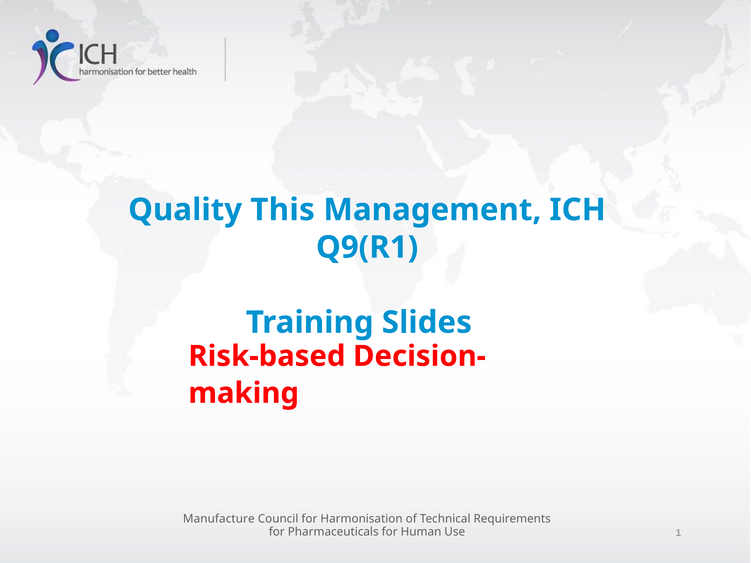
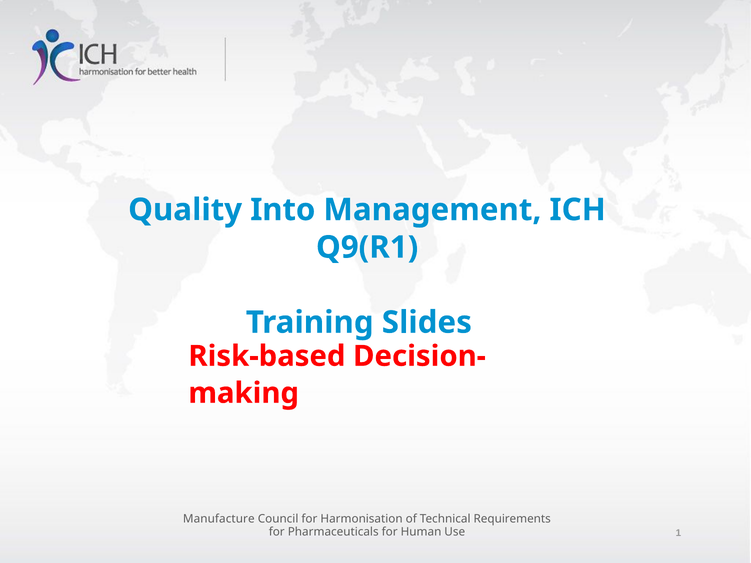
This: This -> Into (283, 210)
